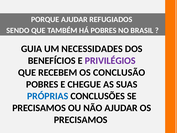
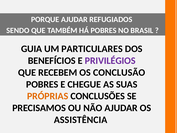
NECESSIDADES: NECESSIDADES -> PARTICULARES (92, 49)
PRÓPRIAS colour: blue -> orange (48, 96)
PRECISAMOS: PRECISAMOS -> ASSISTÊNCIA (81, 120)
